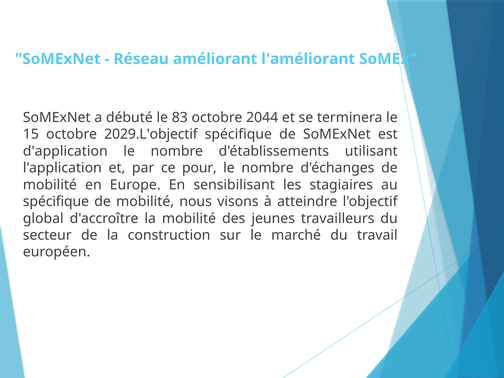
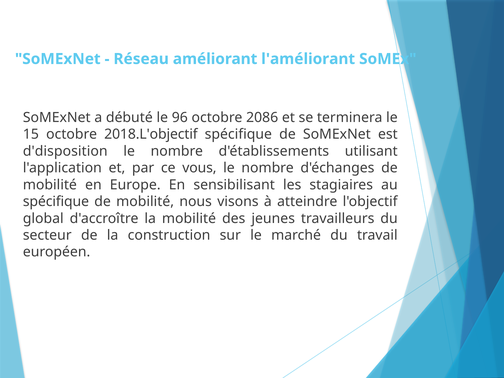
83: 83 -> 96 (180, 118)
2044: 2044 -> 2086 (262, 118)
2029.L'objectif: 2029.L'objectif -> 2018.L'objectif (151, 134)
d'application: d'application -> d'disposition (65, 151)
pour: pour -> vous (199, 168)
